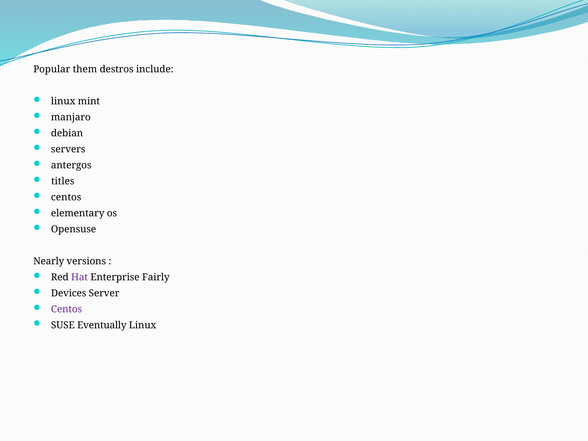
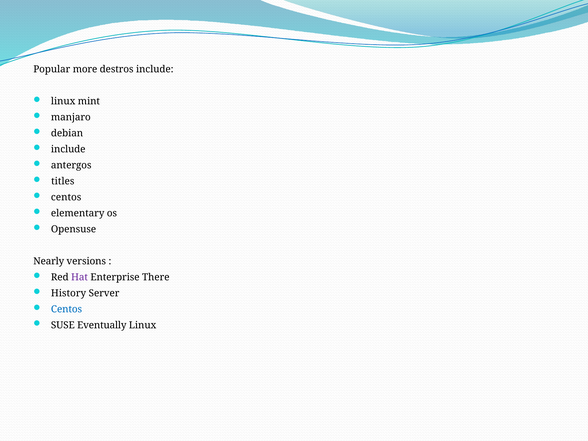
them: them -> more (85, 69)
servers: servers -> include (68, 149)
Fairly: Fairly -> There (156, 277)
Devices: Devices -> History (69, 293)
Centos colour: purple -> blue (67, 309)
